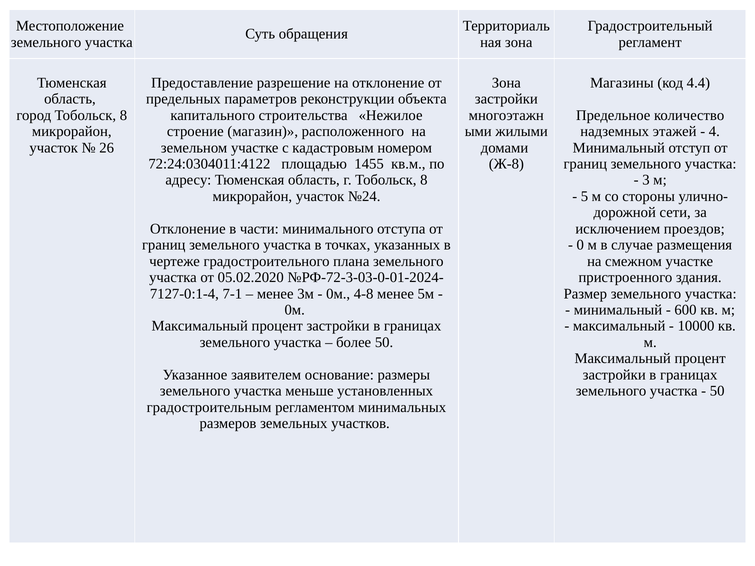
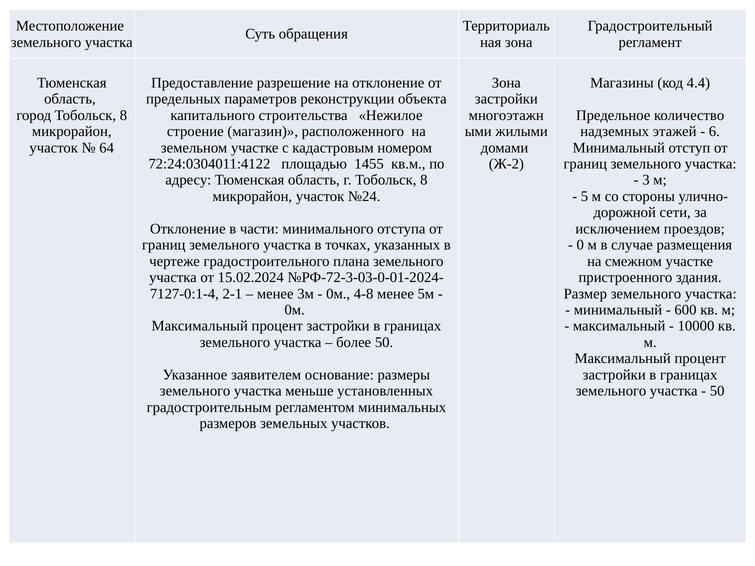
4: 4 -> 6 (714, 132)
26: 26 -> 64 (107, 148)
Ж-8: Ж-8 -> Ж-2 (506, 164)
05.02.2020: 05.02.2020 -> 15.02.2024 (251, 278)
7-1: 7-1 -> 2-1 (232, 294)
